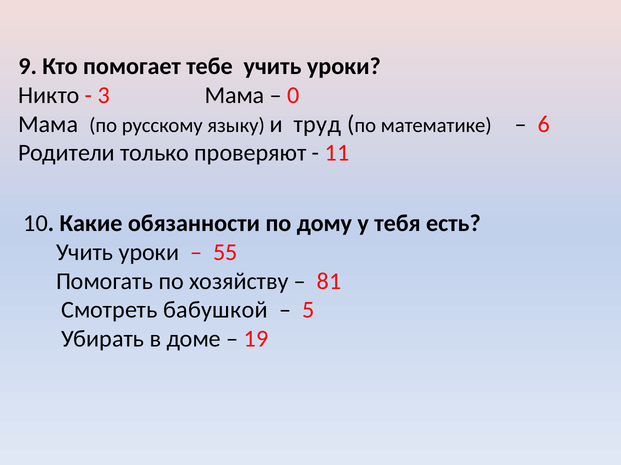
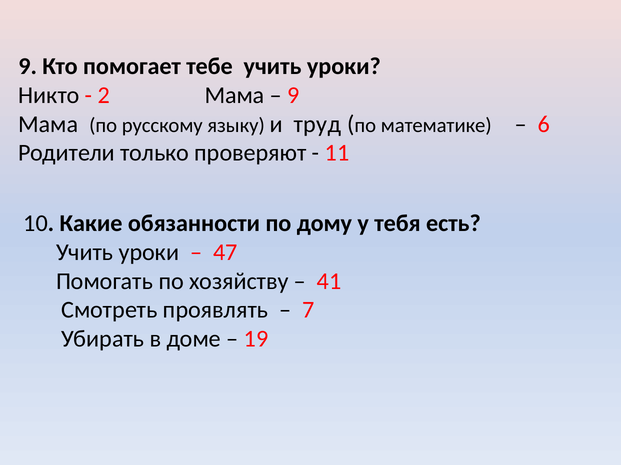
3: 3 -> 2 (104, 95)
0: 0 -> 9 (294, 95)
55: 55 -> 47 (225, 253)
81: 81 -> 41 (329, 282)
бабушкой: бабушкой -> проявлять (216, 310)
5: 5 -> 7 (308, 310)
